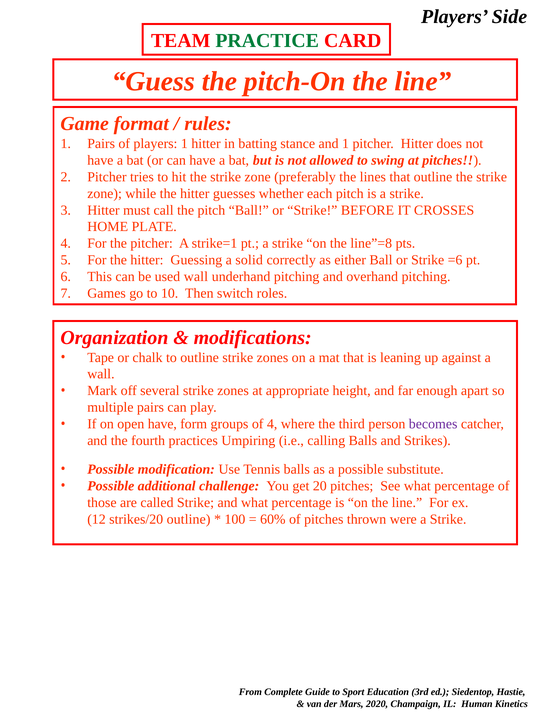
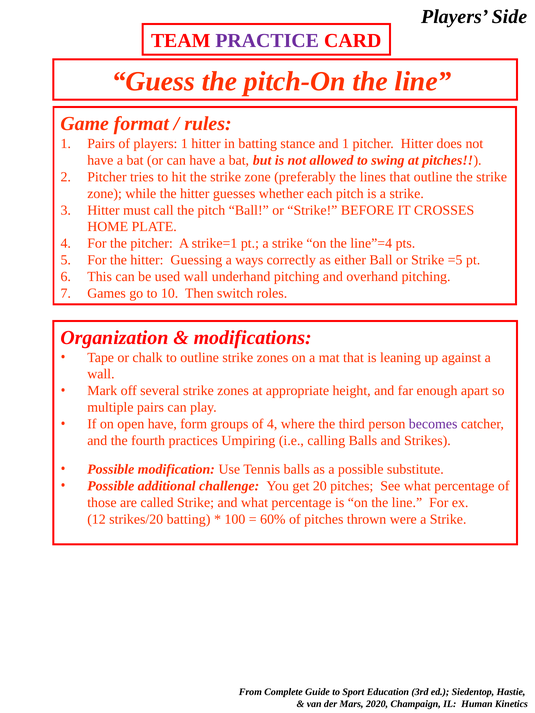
PRACTICE colour: green -> purple (267, 41)
line”=8: line”=8 -> line”=4 (371, 244)
solid: solid -> ways (249, 260)
=6: =6 -> =5 (455, 260)
strikes/20 outline: outline -> batting (189, 519)
